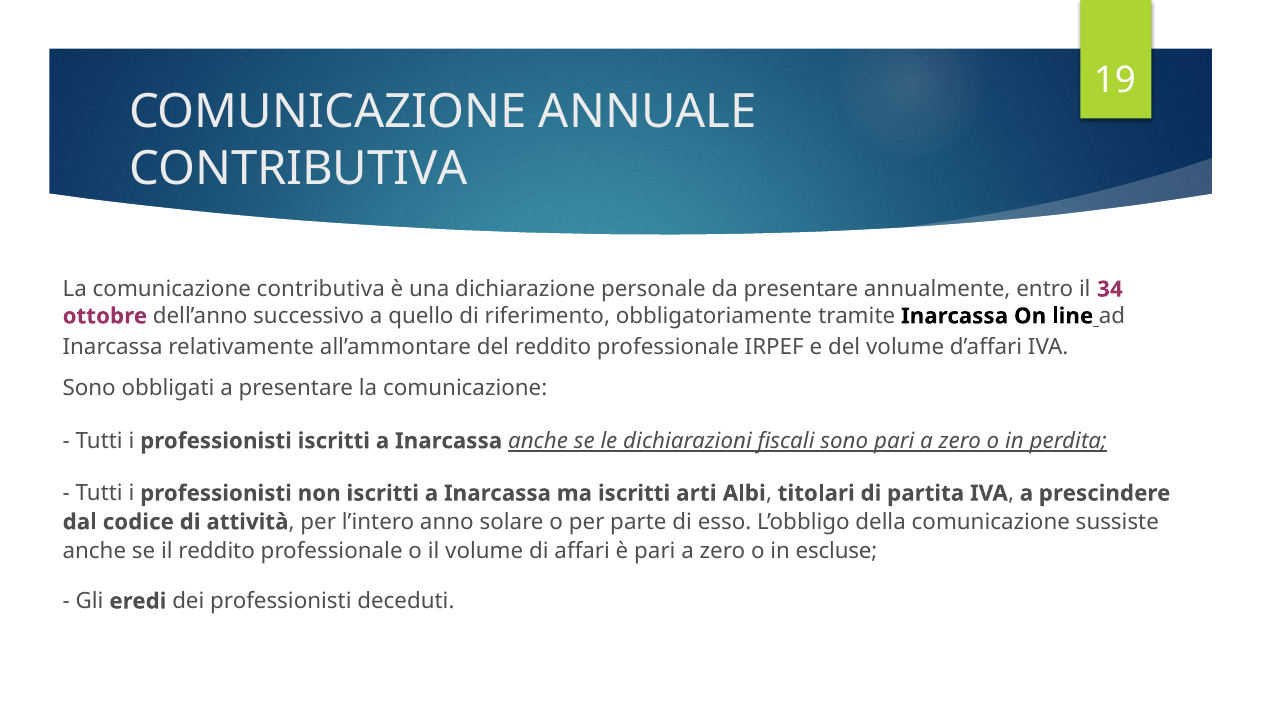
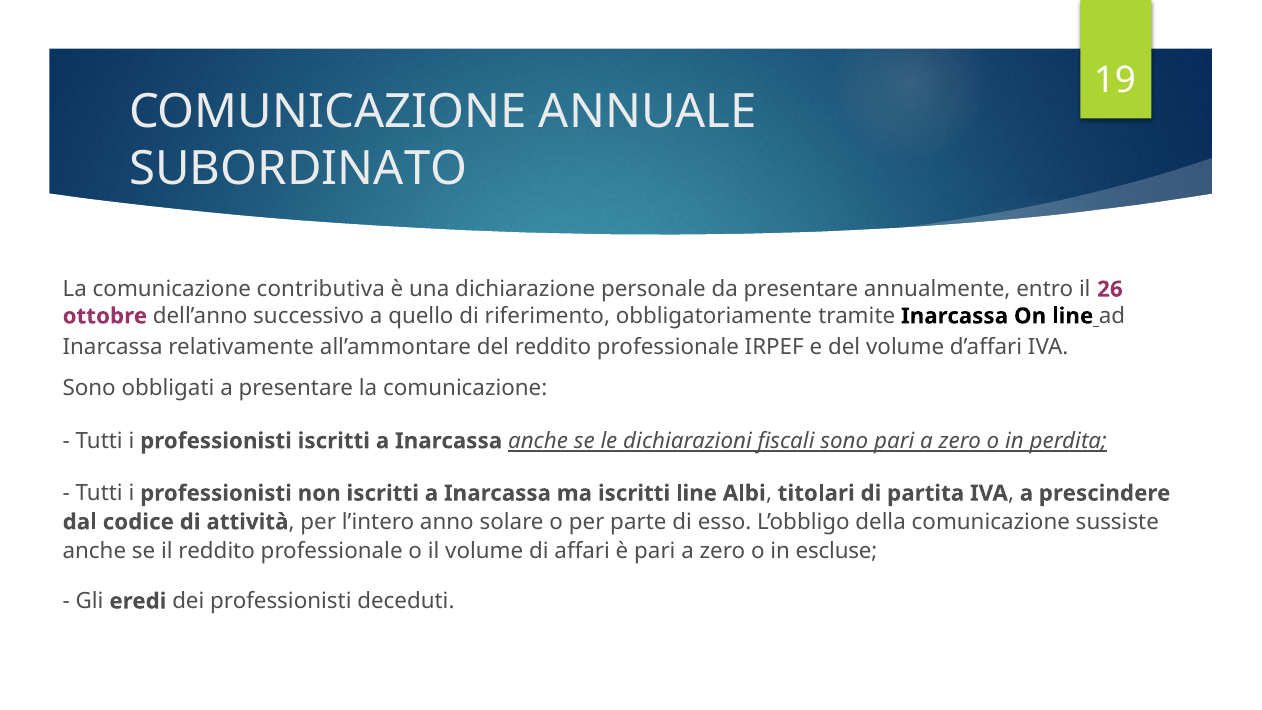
CONTRIBUTIVA: CONTRIBUTIVA -> SUBORDINATO (298, 169)
34: 34 -> 26 (1110, 289)
iscritti arti: arti -> line (696, 493)
